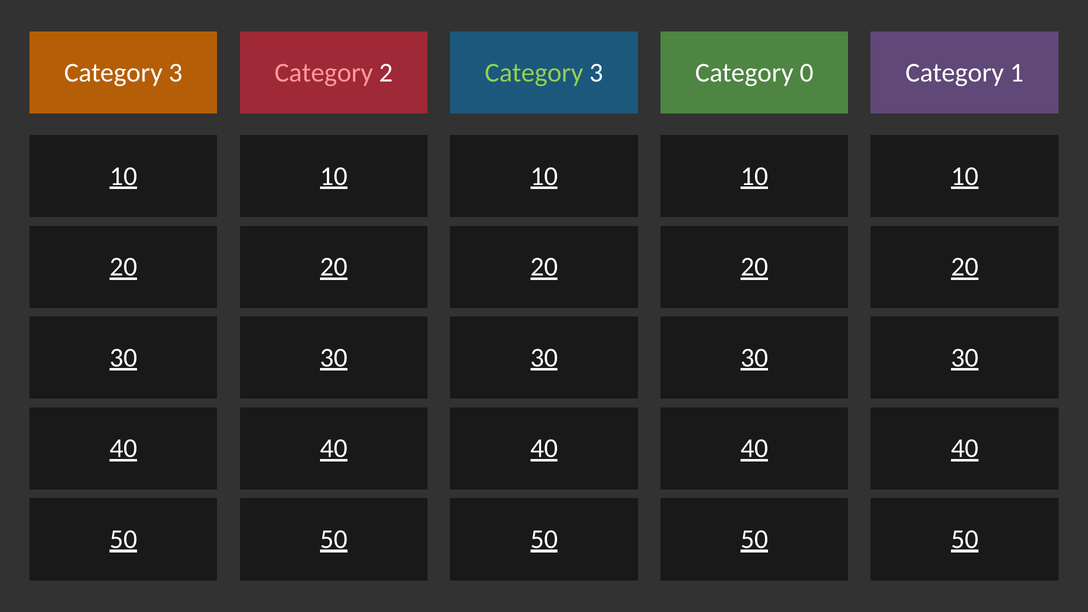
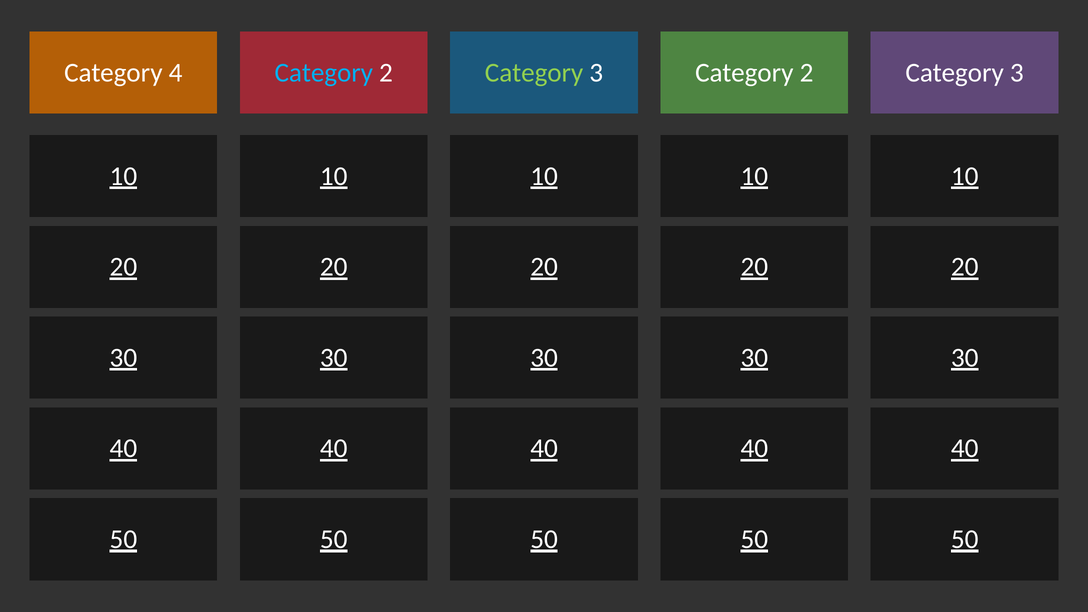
3: 3 -> 4 (176, 73)
Category colour: pink -> light blue (324, 73)
0: 0 -> 2 (807, 73)
1: 1 -> 3 (1017, 73)
